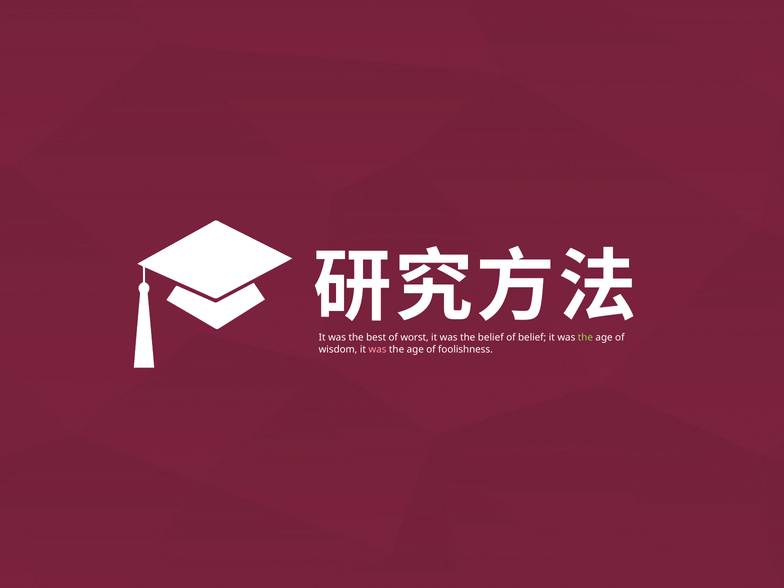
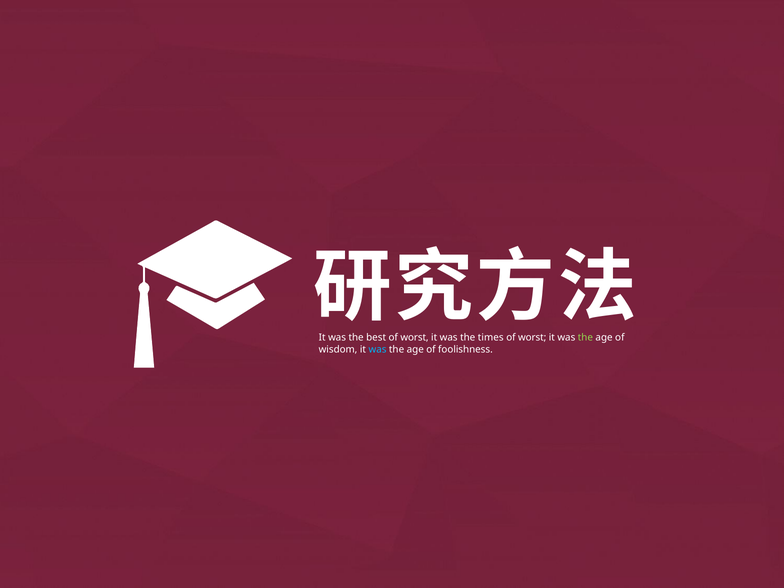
the belief: belief -> times (491, 338)
belief: belief -> worst (532, 338)
was colour: pink -> light blue (378, 349)
